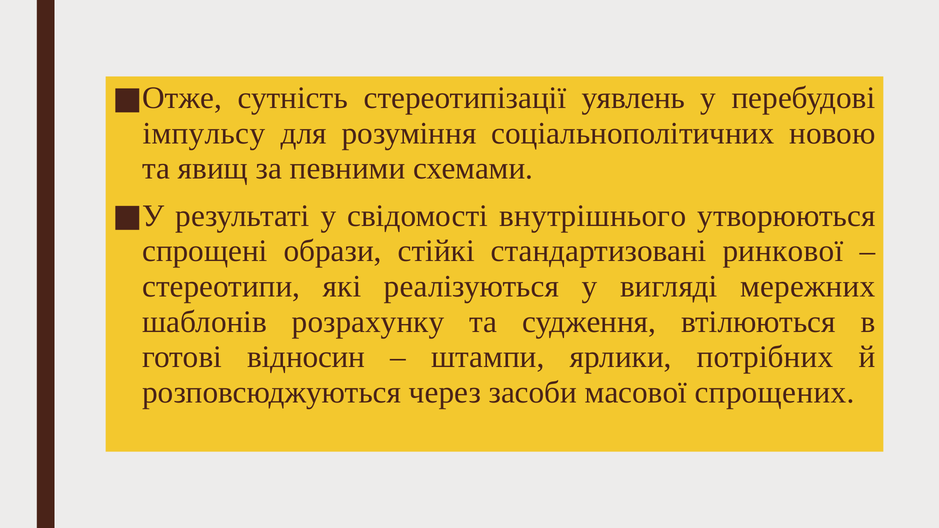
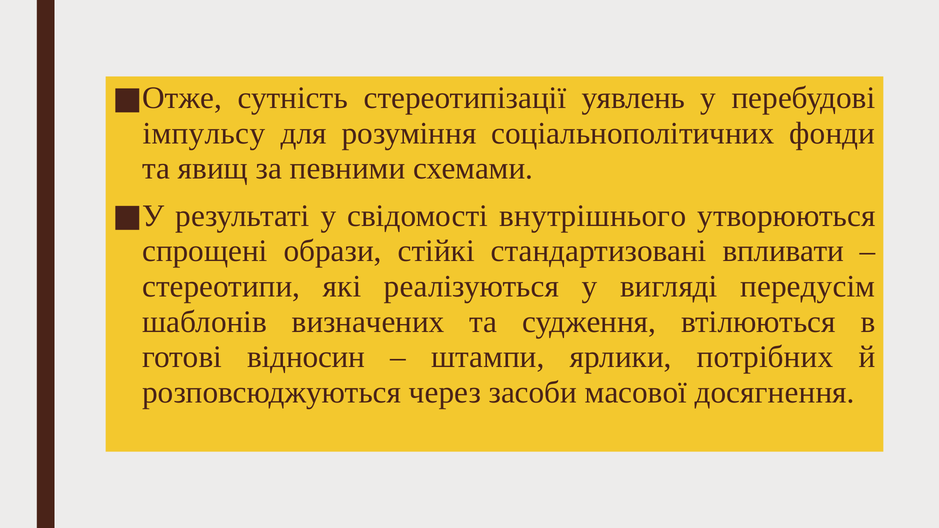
новою: новою -> фонди (832, 133)
ринкової: ринкової -> впливати (783, 251)
мережних: мережних -> передусім (808, 286)
розрахунку: розрахунку -> визначених (368, 322)
спрощених: спрощених -> досягнення (775, 393)
